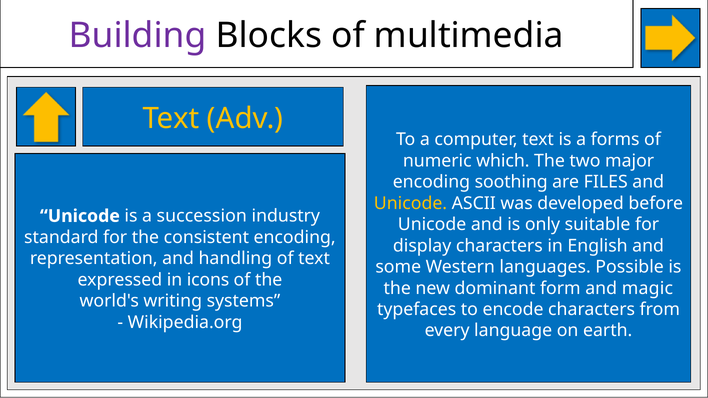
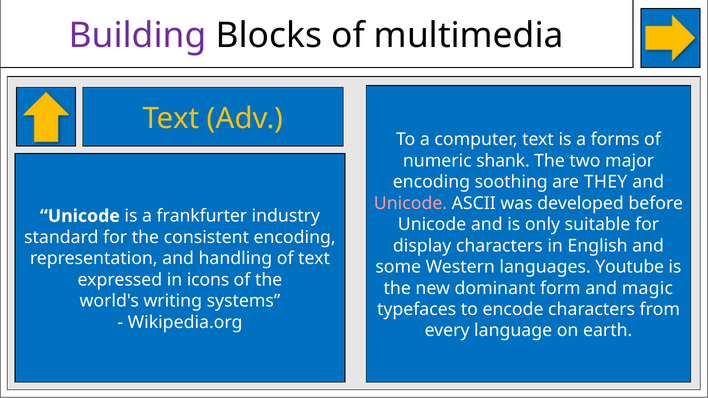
which: which -> shank (503, 161)
FILES: FILES -> THEY (606, 182)
Unicode colour: yellow -> pink (410, 203)
succession: succession -> frankfurter (202, 216)
Possible: Possible -> Youtube (630, 267)
